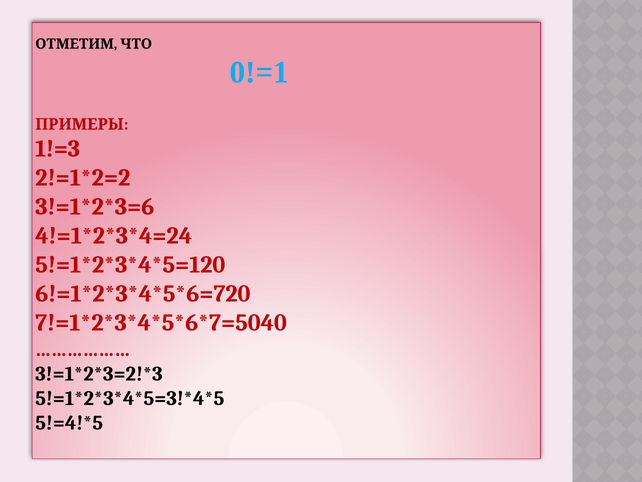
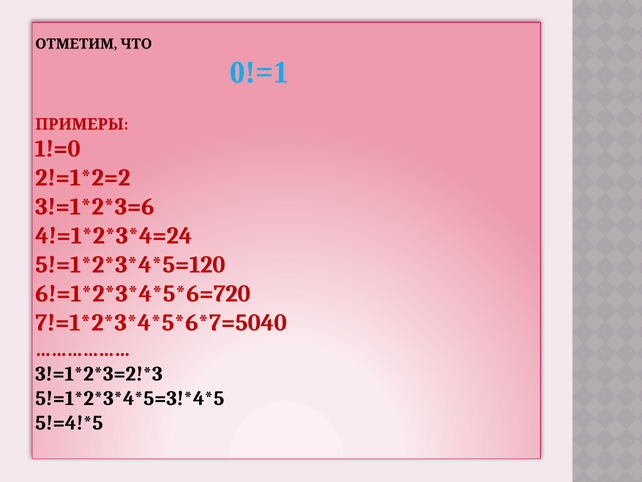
1!=3: 1!=3 -> 1!=0 (58, 149)
